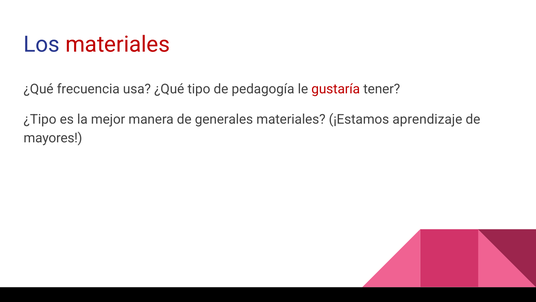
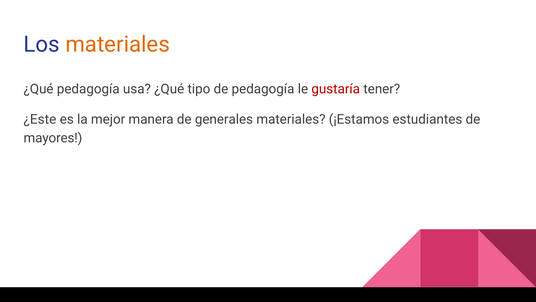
materiales colour: red -> orange (118, 44)
¿Qué frecuencia: frecuencia -> pedagogía (88, 89)
¿Tipo: ¿Tipo -> ¿Este (40, 119)
aprendizaje: aprendizaje -> estudiantes (427, 119)
